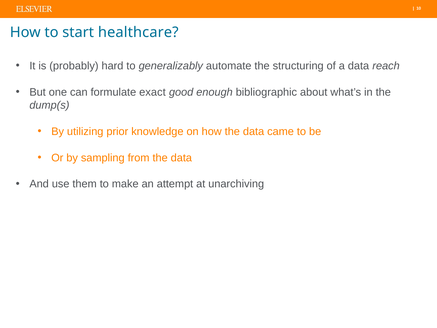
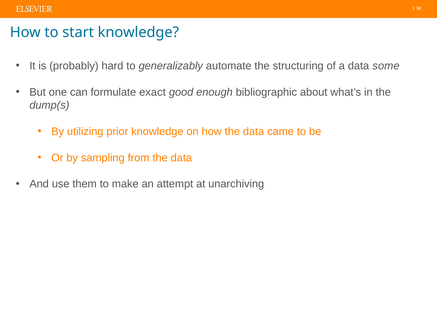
start healthcare: healthcare -> knowledge (138, 32)
reach: reach -> some (386, 66)
